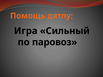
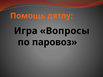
Сильный: Сильный -> Вопросы (65, 31)
